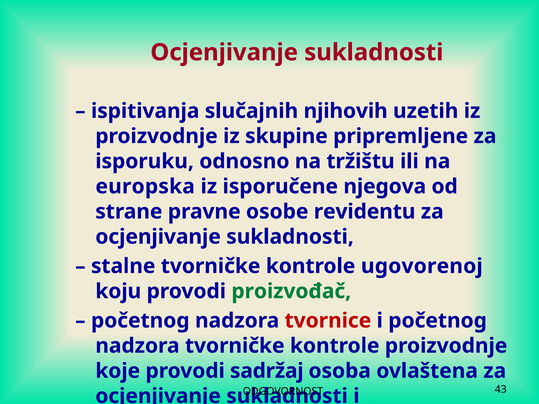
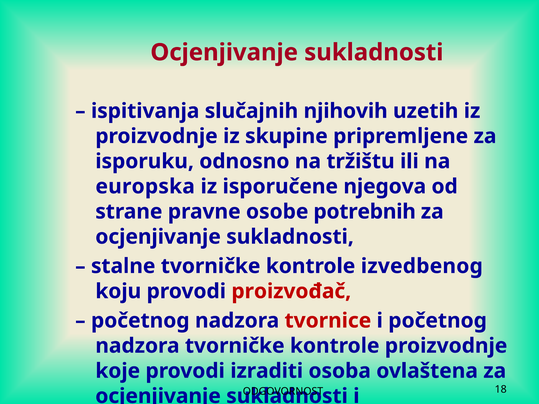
revidentu: revidentu -> potrebnih (365, 212)
ugovorenoj: ugovorenoj -> izvedbenog (422, 266)
proizvođač colour: green -> red (291, 291)
sadržaj: sadržaj -> izraditi (267, 371)
43: 43 -> 18 (501, 390)
